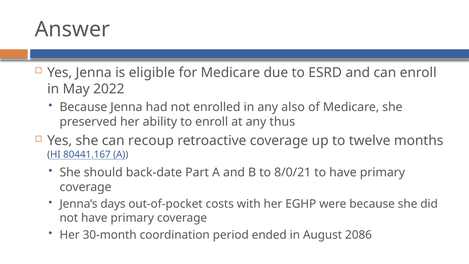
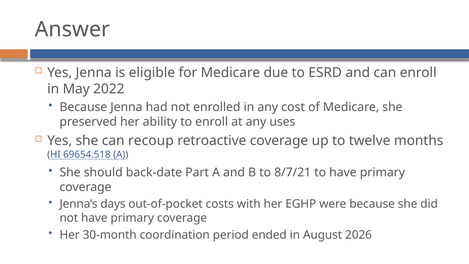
also: also -> cost (293, 107)
thus: thus -> uses (282, 122)
80441.167: 80441.167 -> 69654.518 (87, 155)
8/0/21: 8/0/21 -> 8/7/21 (293, 172)
2086: 2086 -> 2026 (359, 235)
